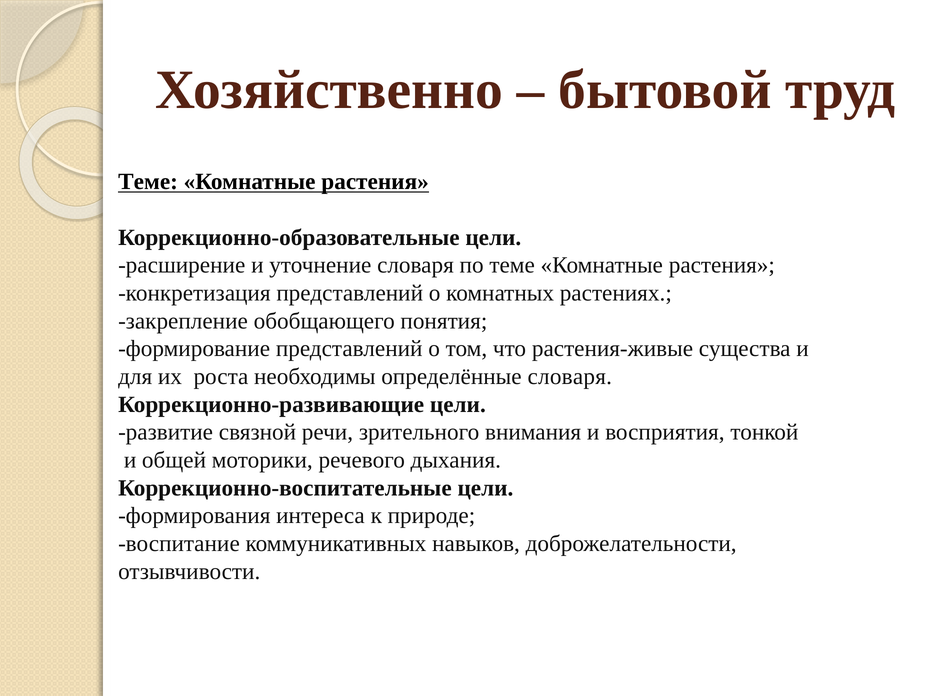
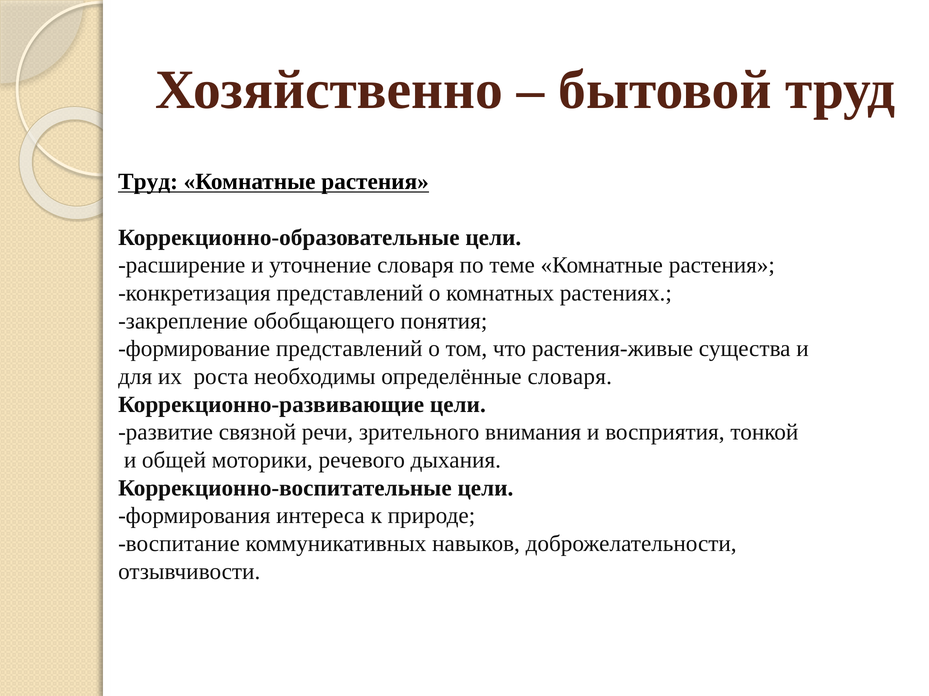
Теме: Теме -> Труд (148, 182)
